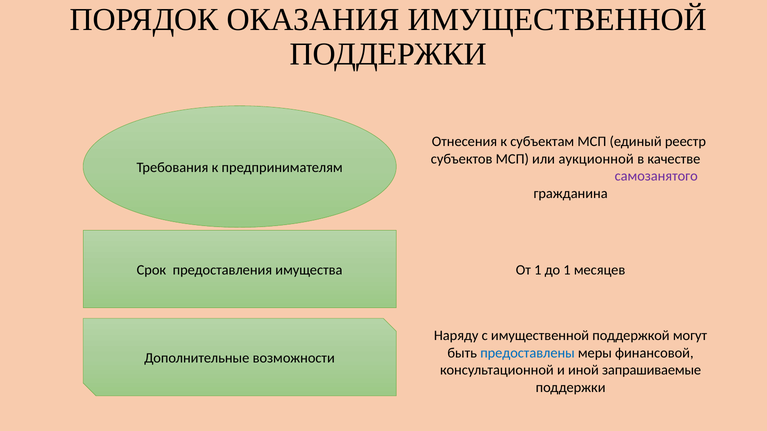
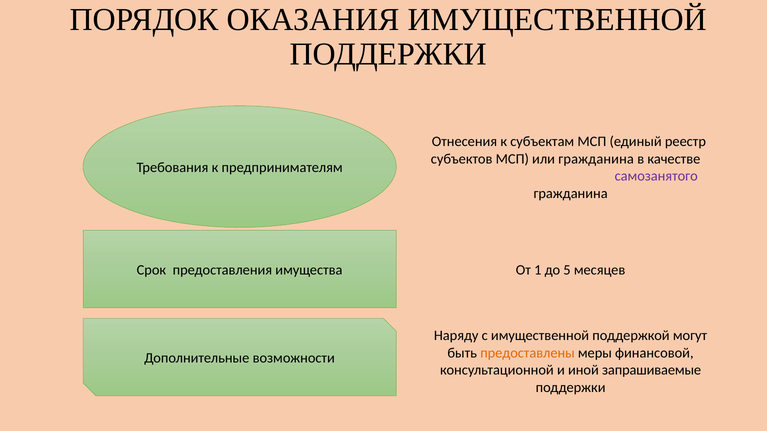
или аукционной: аукционной -> гражданина (596, 159)
до 1: 1 -> 5 (567, 270)
предоставлены colour: blue -> orange (527, 353)
